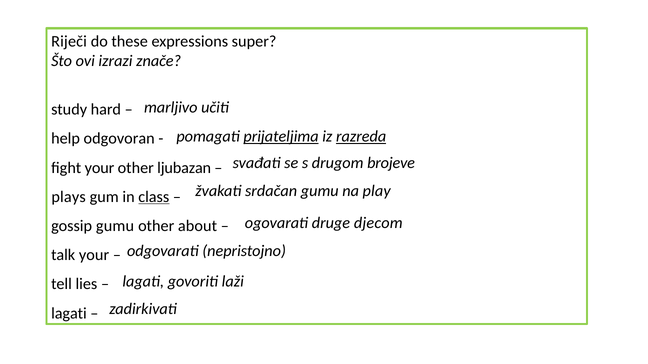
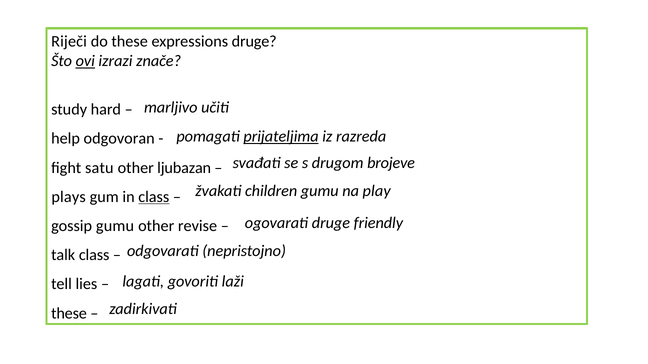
expressions super: super -> druge (254, 42)
ovi underline: none -> present (85, 61)
razreda underline: present -> none (361, 137)
fight your: your -> satu (99, 168)
srdačan: srdačan -> children (271, 191)
djecom: djecom -> friendly (378, 223)
about: about -> revise (198, 226)
talk your: your -> class (94, 255)
lagati: lagati -> these (69, 314)
